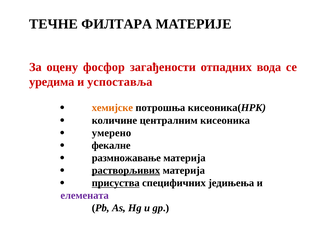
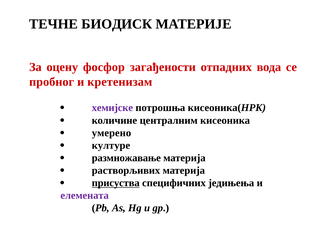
ФИЛТАРА: ФИЛТАРА -> БИОДИСК (117, 24)
уредима: уредима -> пробног (52, 82)
успоставља: успоставља -> кретенизам (120, 82)
хемијске colour: orange -> purple (112, 108)
фекалне: фекалне -> културе (111, 145)
растворљивих underline: present -> none (126, 170)
